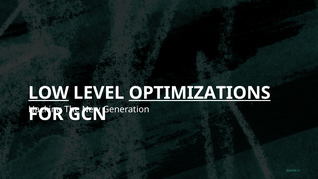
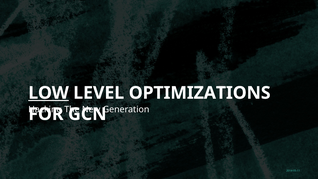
OPTIMIZATIONS underline: present -> none (200, 93)
